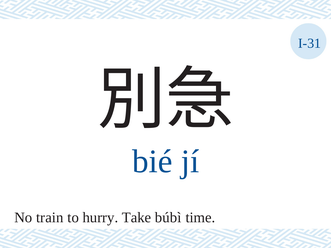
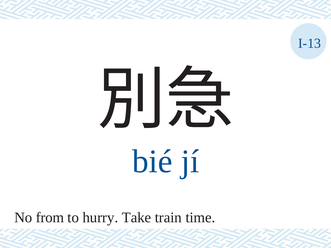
I-31: I-31 -> I-13 (310, 43)
train: train -> from (50, 218)
búbì: búbì -> train (168, 218)
